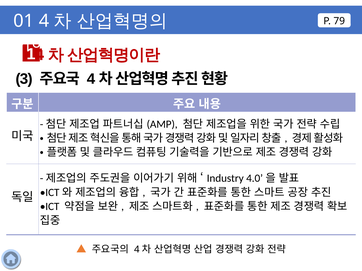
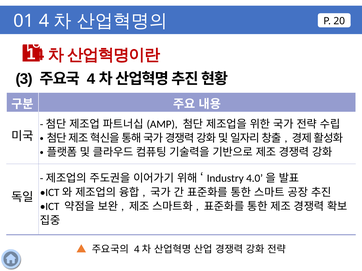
79: 79 -> 20 (339, 21)
